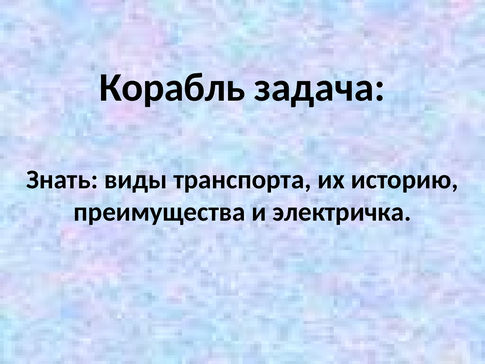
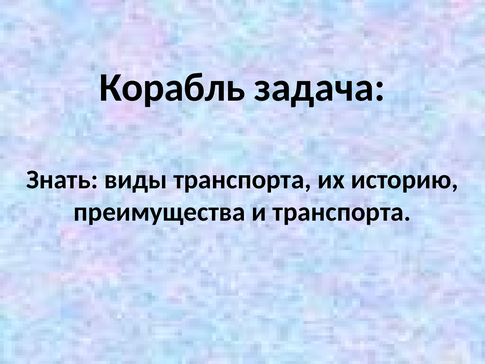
и электричка: электричка -> транспорта (342, 212)
